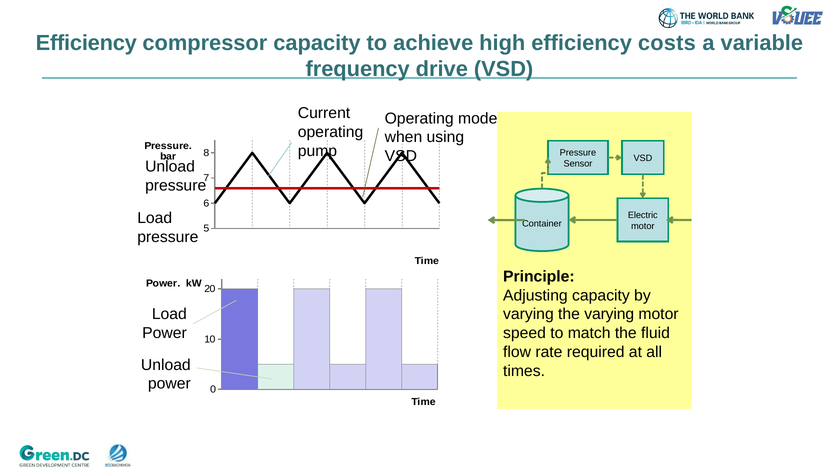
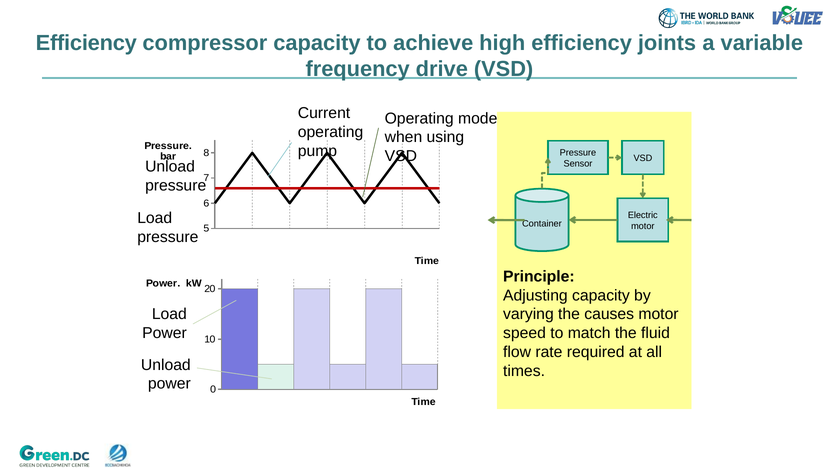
costs: costs -> joints (667, 43)
the varying: varying -> causes (609, 314)
